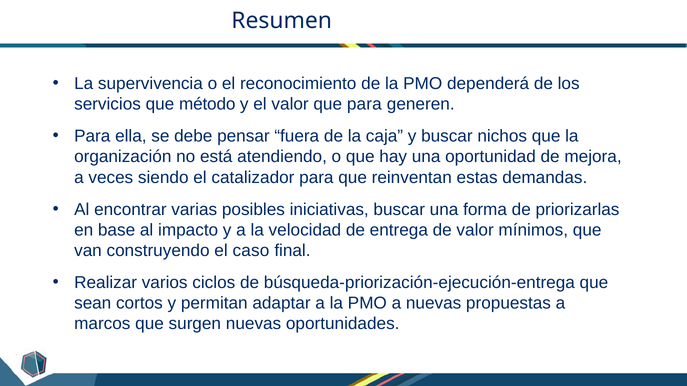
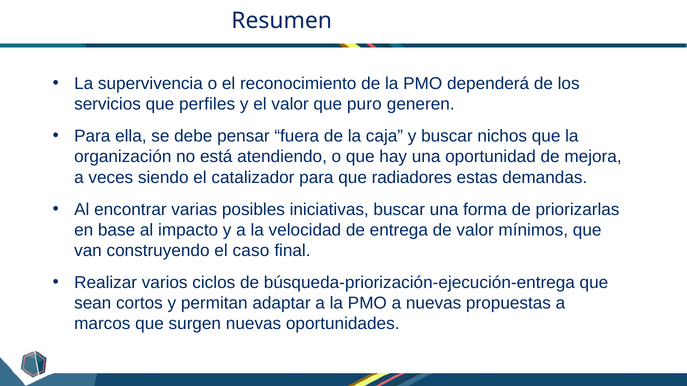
método: método -> perfiles (207, 104)
que para: para -> puro (364, 104)
reinventan: reinventan -> radiadores (412, 178)
